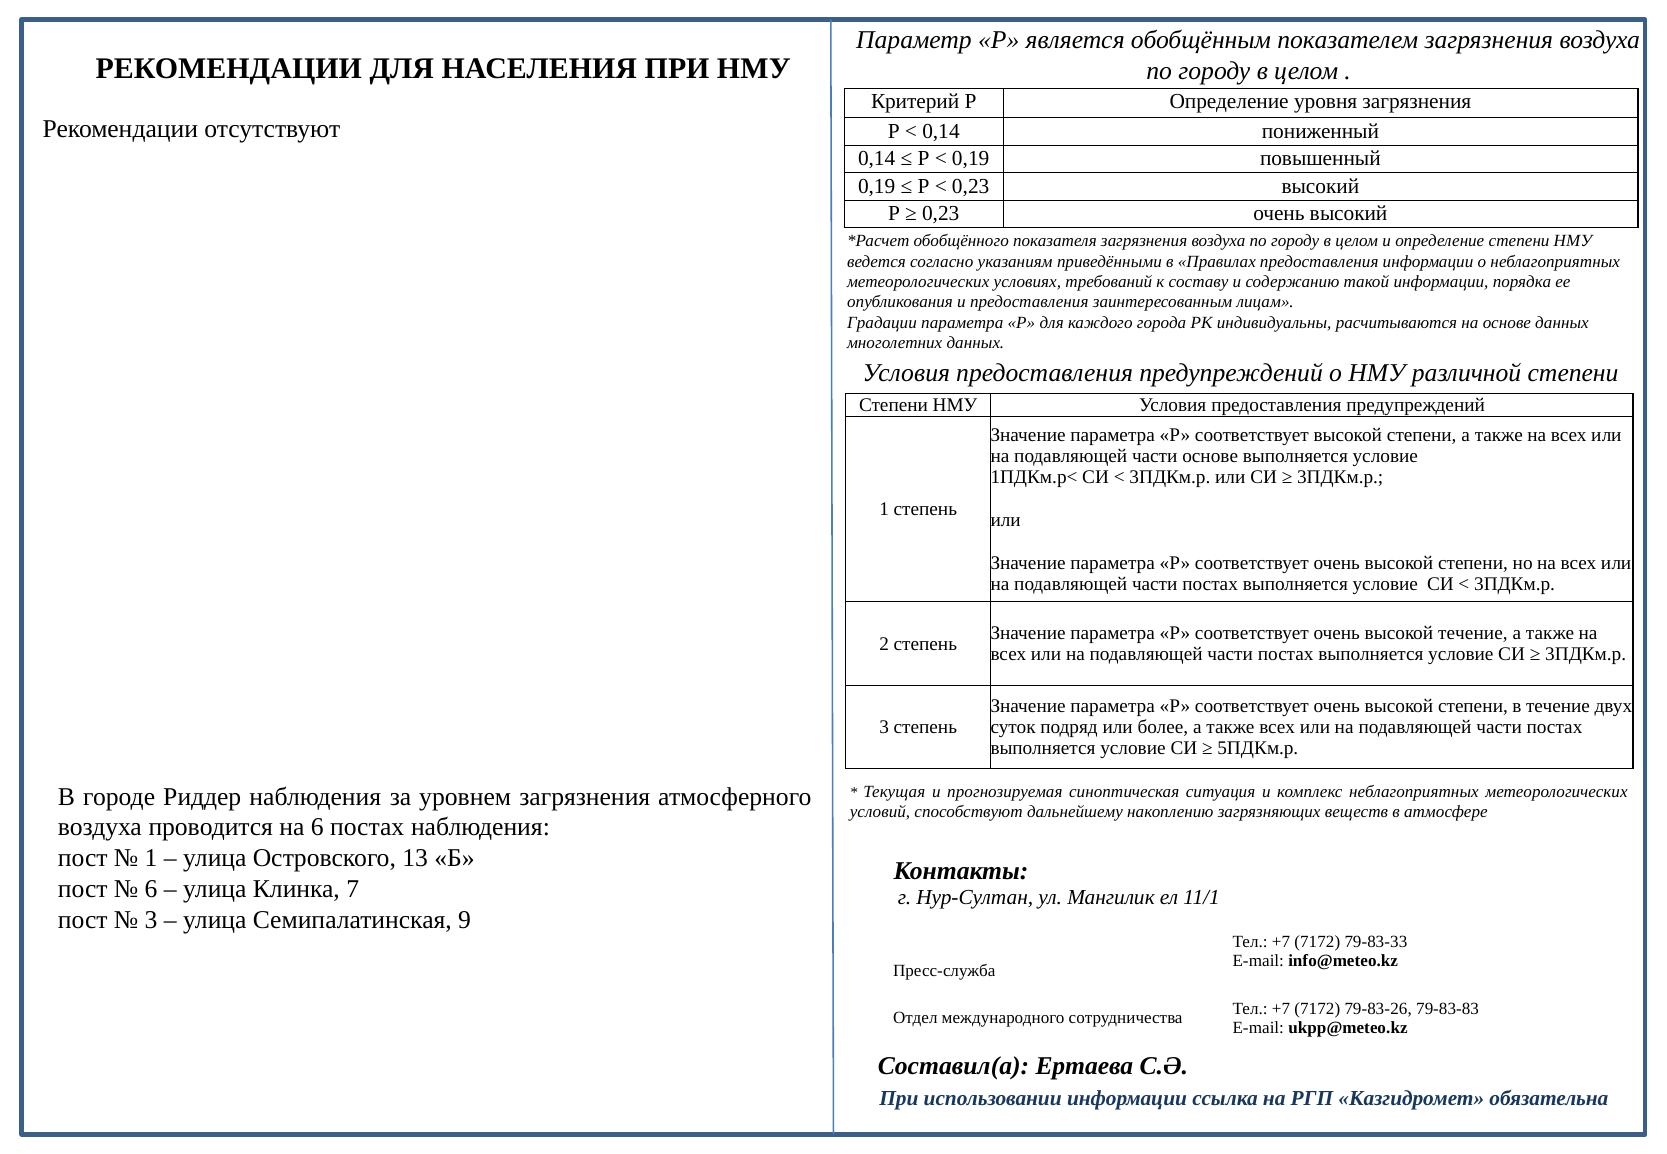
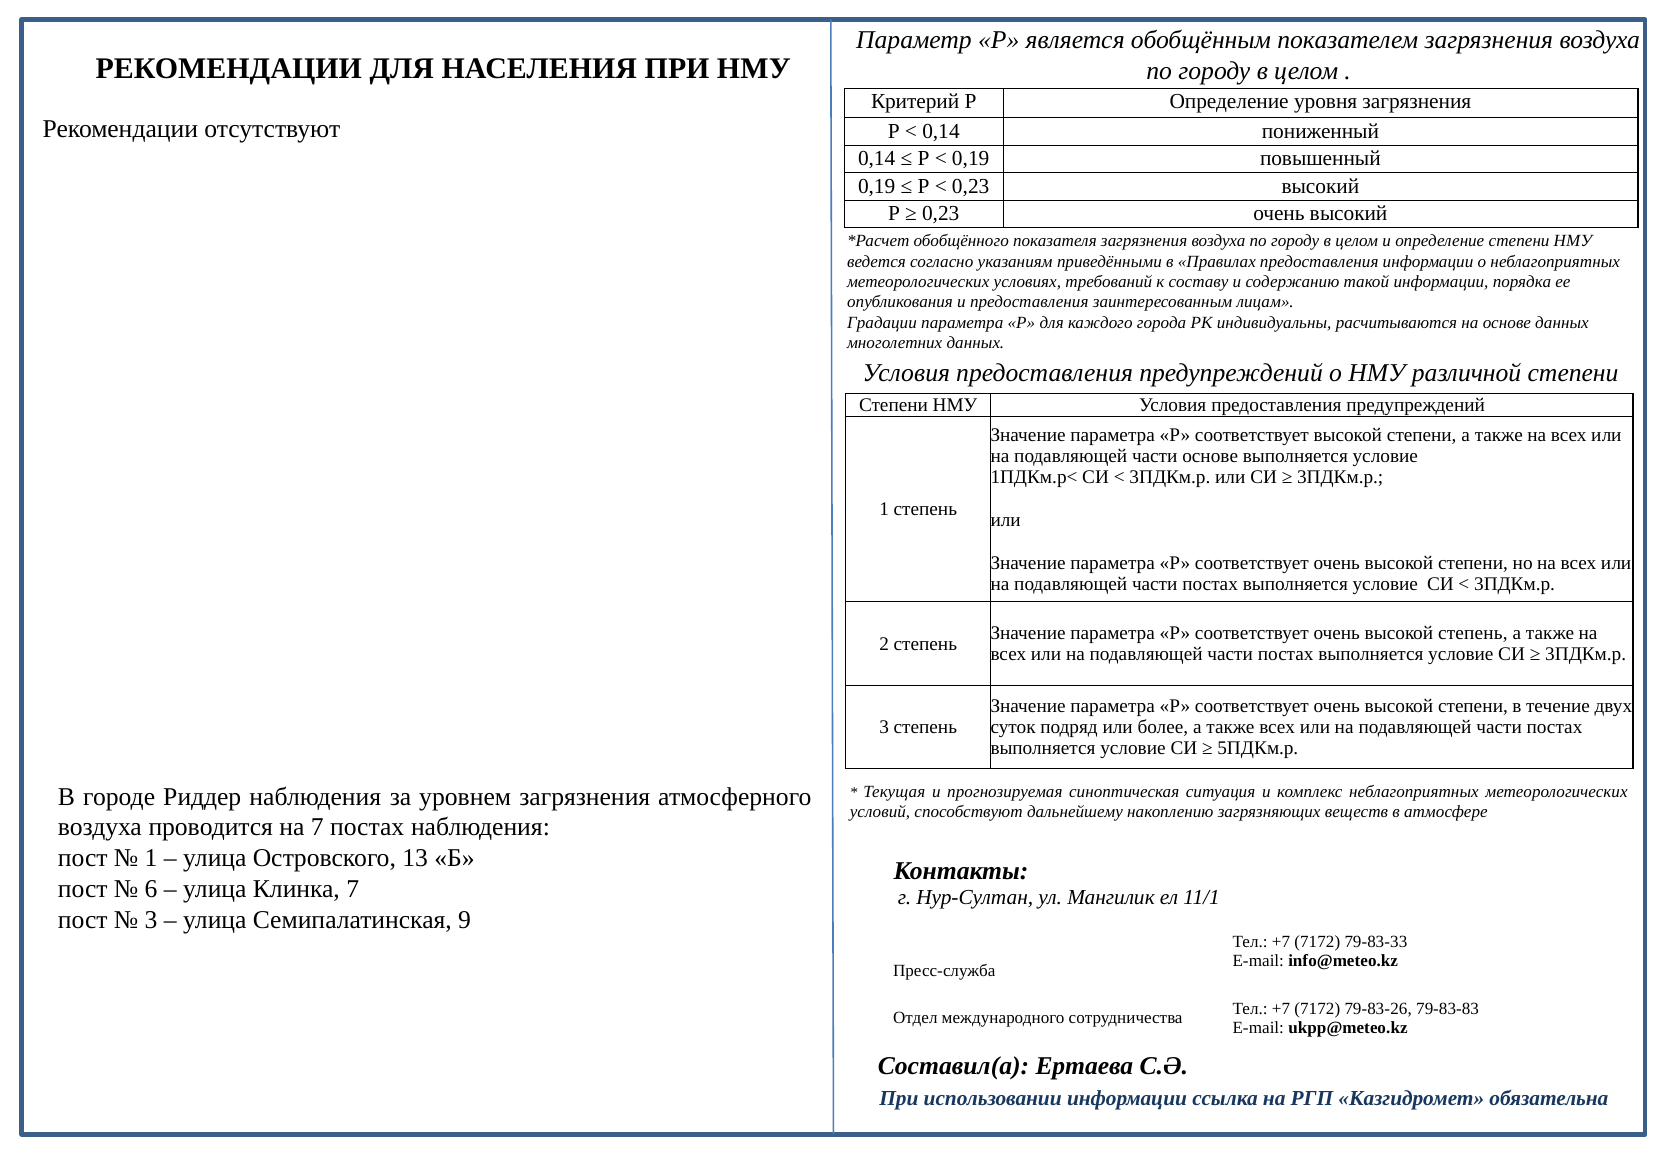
высокой течение: течение -> степень (1473, 633)
на 6: 6 -> 7 (317, 827)
